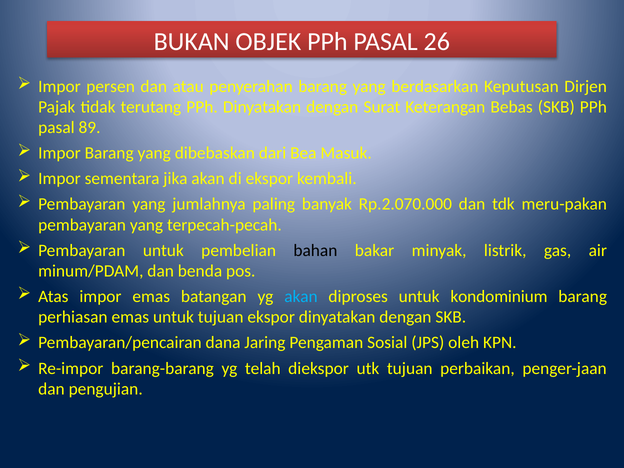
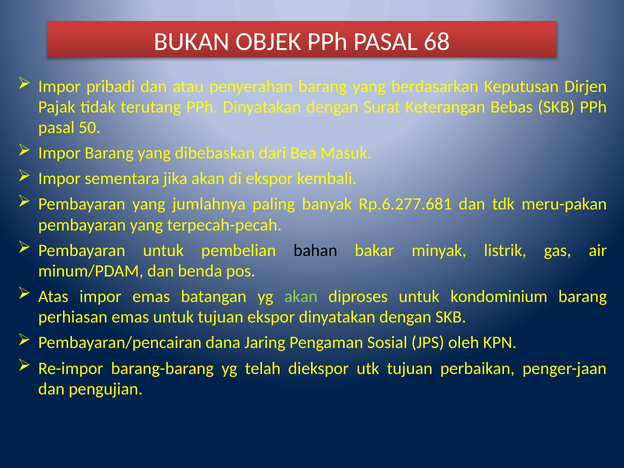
26: 26 -> 68 (437, 41)
persen: persen -> pribadi (111, 86)
89: 89 -> 50 (90, 128)
Rp.2.070.000: Rp.2.070.000 -> Rp.6.277.681 (405, 204)
akan colour: light blue -> light green (301, 297)
